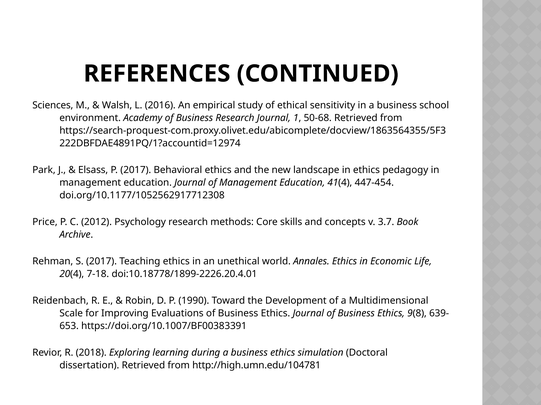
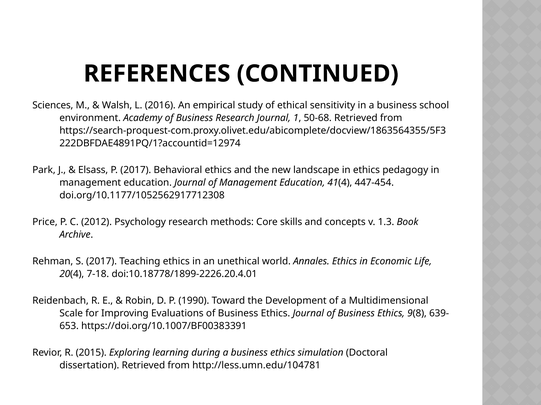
3.7: 3.7 -> 1.3 (386, 222)
2018: 2018 -> 2015 (91, 353)
http://high.umn.edu/104781: http://high.umn.edu/104781 -> http://less.umn.edu/104781 (256, 366)
